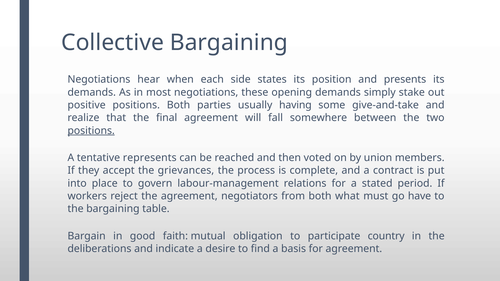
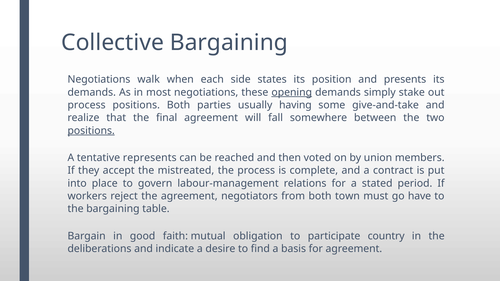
hear: hear -> walk (149, 80)
opening underline: none -> present (292, 92)
positive: positive -> process (87, 105)
grievances: grievances -> mistreated (186, 171)
what: what -> town (347, 196)
